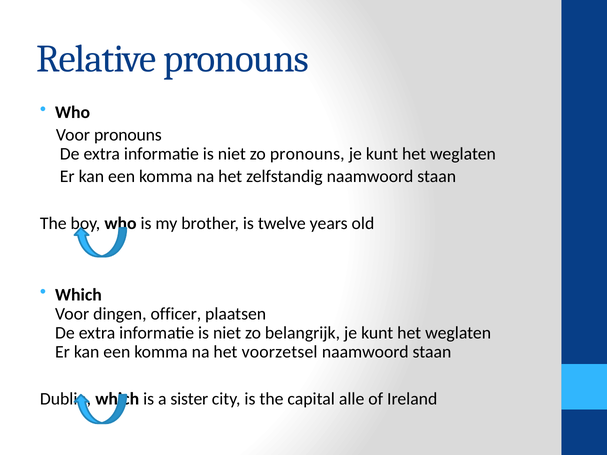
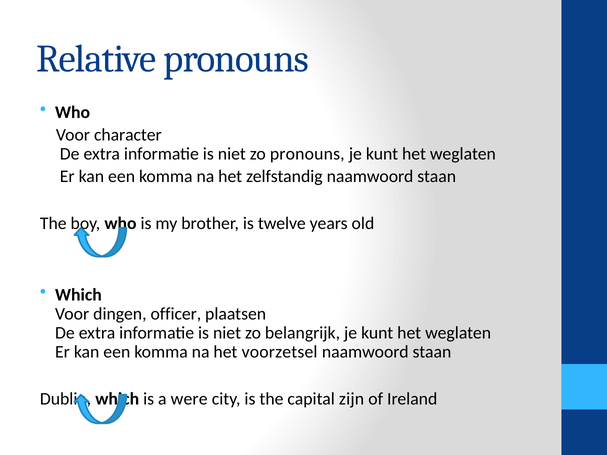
Voor pronouns: pronouns -> character (128, 135)
sister: sister -> were (189, 399)
alle: alle -> zijn (352, 399)
